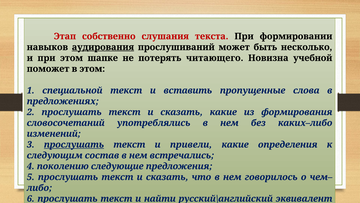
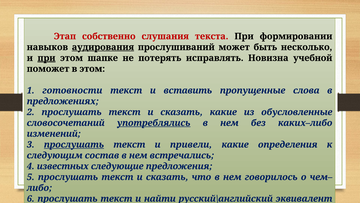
при underline: none -> present (46, 58)
читающего: читающего -> исправлять (215, 58)
специальной: специальной -> готовности (72, 90)
формирования: формирования -> обусловленные (297, 112)
употреблялись underline: none -> present (154, 123)
поколению: поколению -> известных (63, 166)
